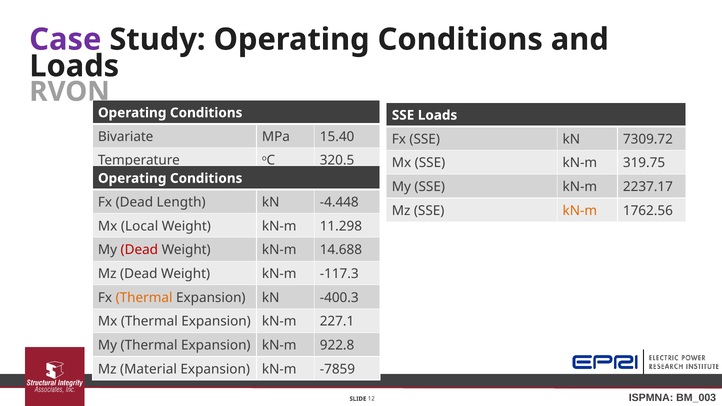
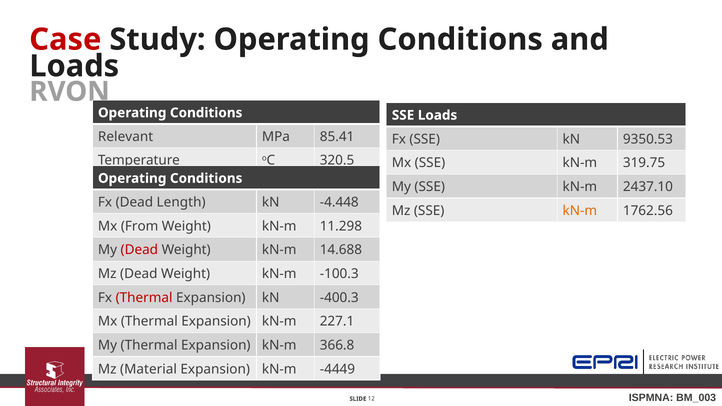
Case colour: purple -> red (65, 39)
Bivariate: Bivariate -> Relevant (126, 137)
15.40: 15.40 -> 85.41 (337, 137)
7309.72: 7309.72 -> 9350.53 (648, 139)
2237.17: 2237.17 -> 2437.10 (648, 187)
Local: Local -> From (140, 226)
-117.3: -117.3 -> -100.3 (339, 274)
Thermal colour: orange -> red (144, 298)
922.8: 922.8 -> 366.8 (337, 345)
-7859: -7859 -> -4449 (337, 369)
